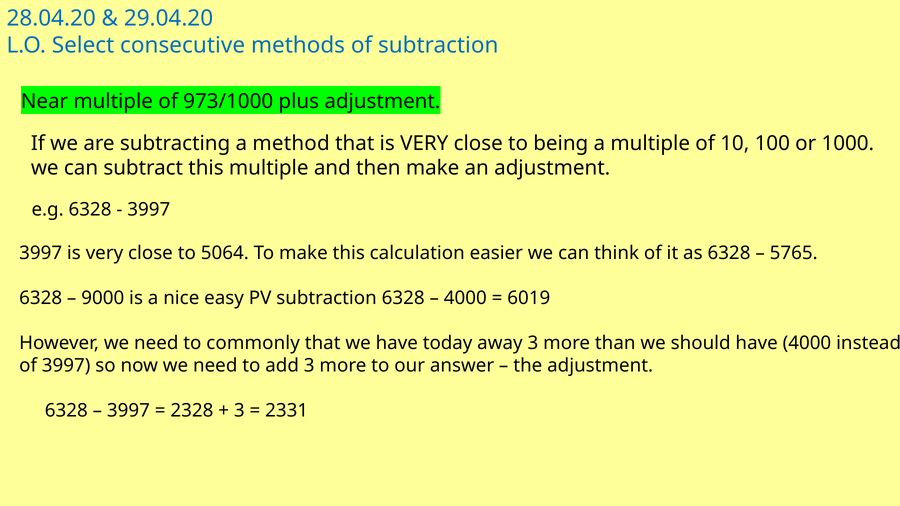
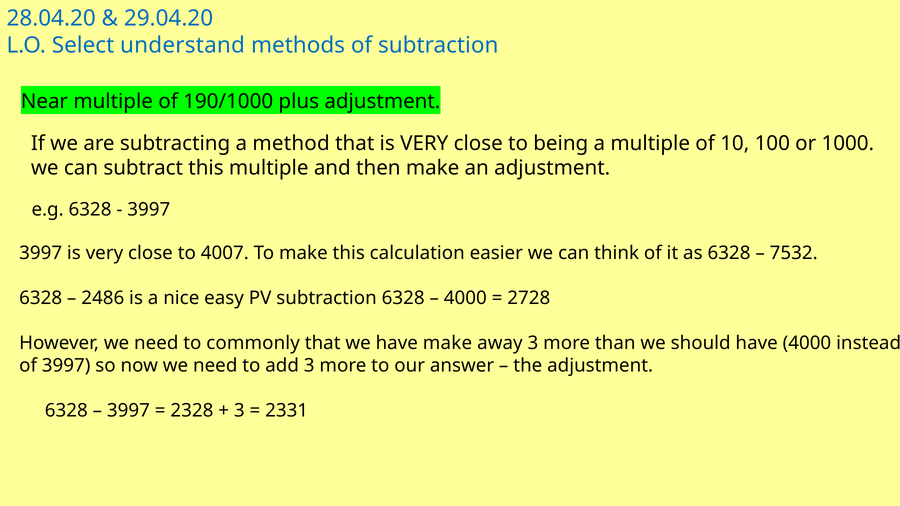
consecutive: consecutive -> understand (183, 45)
973/1000: 973/1000 -> 190/1000 (228, 101)
5064: 5064 -> 4007 (225, 253)
5765: 5765 -> 7532 (794, 253)
9000: 9000 -> 2486 (103, 298)
6019: 6019 -> 2728 (529, 298)
have today: today -> make (447, 343)
